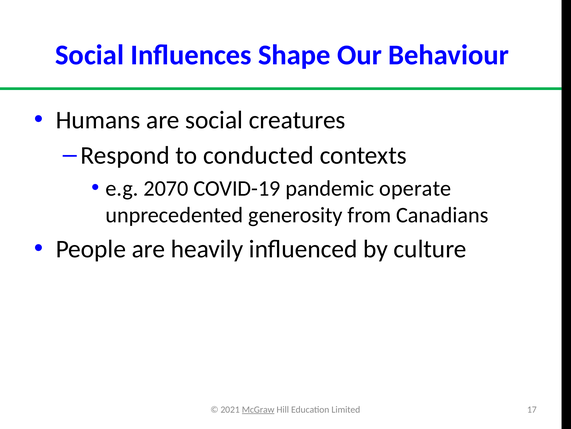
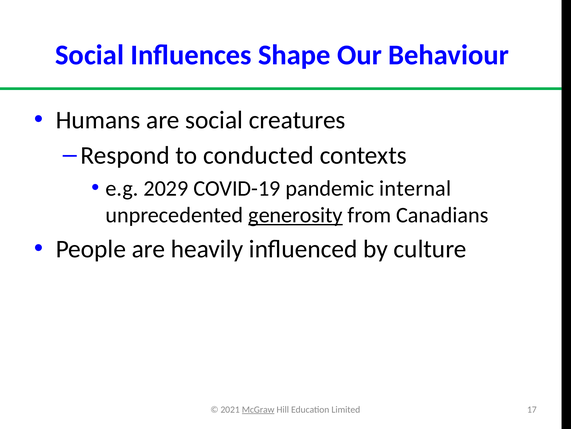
2070: 2070 -> 2029 (166, 188)
operate: operate -> internal (415, 188)
generosity underline: none -> present (295, 215)
